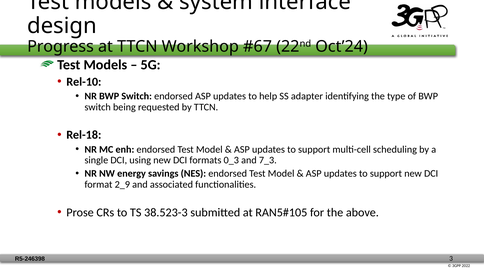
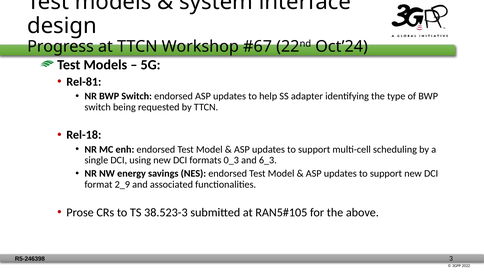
Rel-10: Rel-10 -> Rel-81 (84, 82)
7_3: 7_3 -> 6_3 (268, 160)
